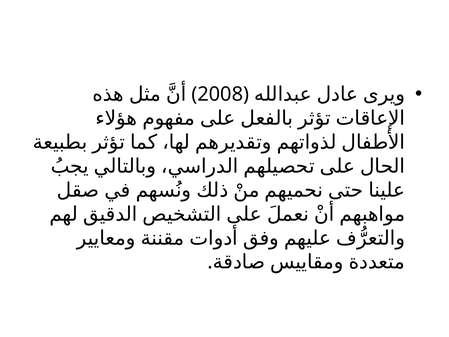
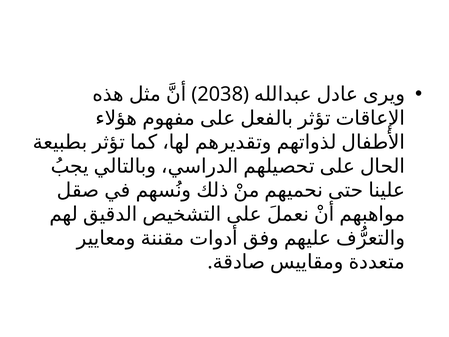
2008: 2008 -> 2038 (220, 94)
